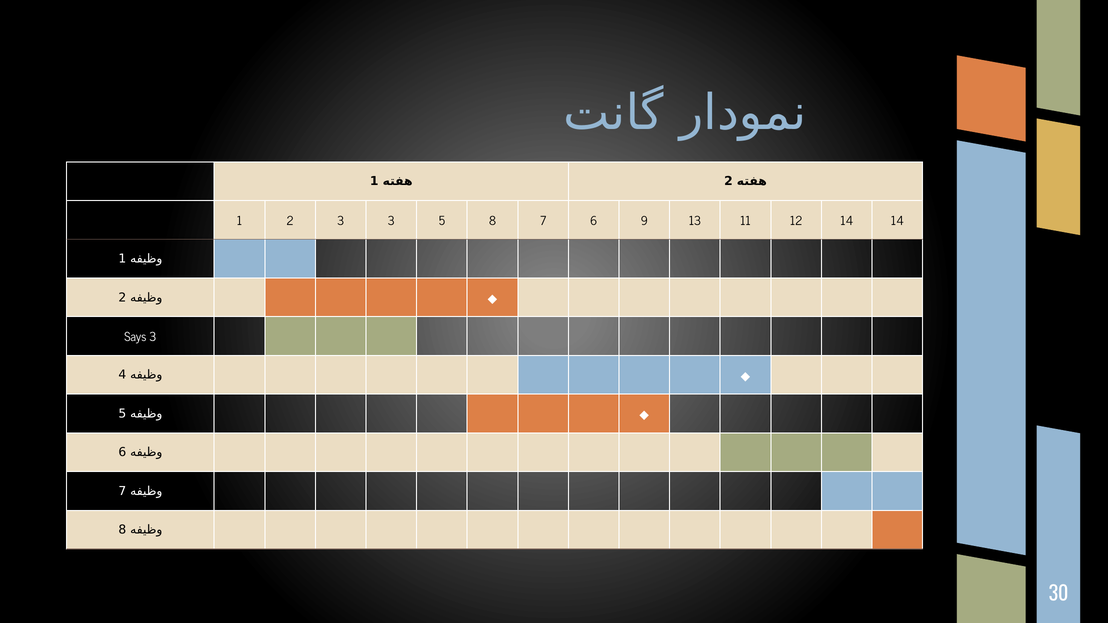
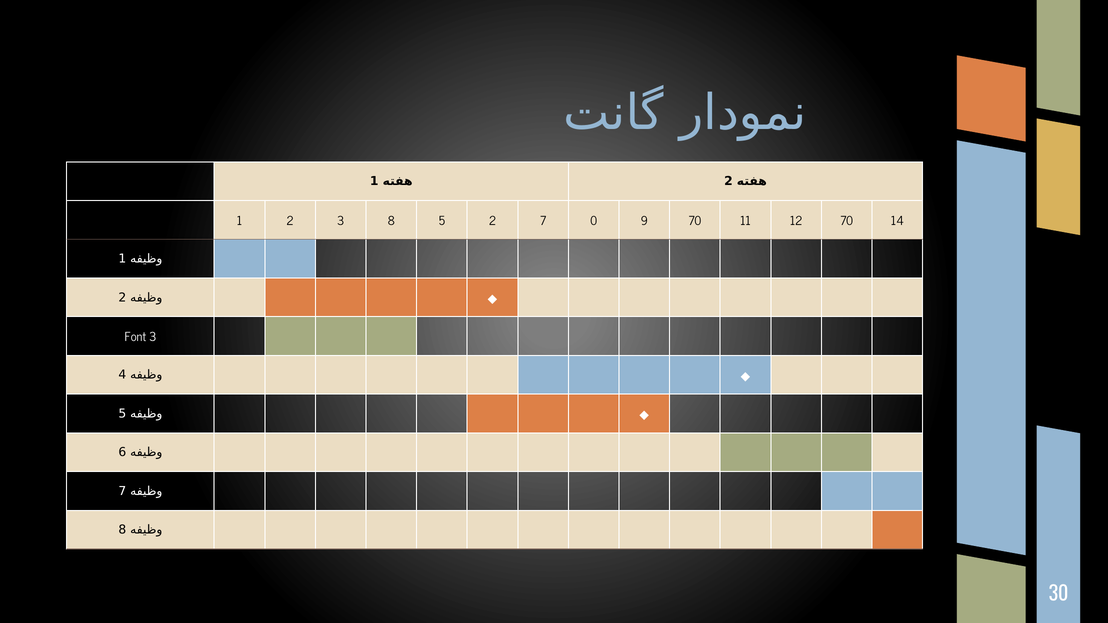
3 3: 3 -> 8 (391, 221)
5 8: 8 -> 2 (493, 221)
7 6: 6 -> 0 (594, 221)
9 13: 13 -> 70 (695, 221)
12 14: 14 -> 70 (847, 221)
Says: Says -> Font (135, 338)
